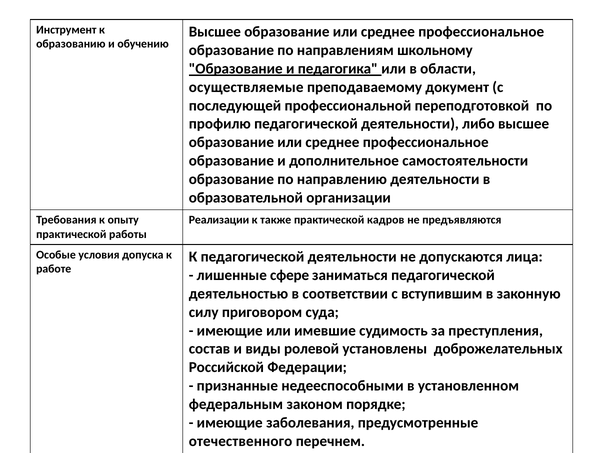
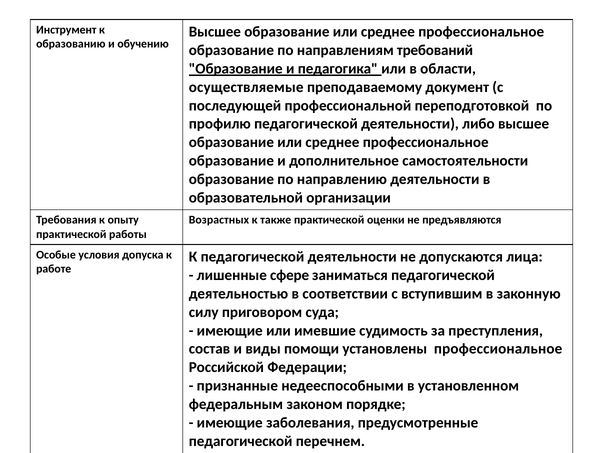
школьному: школьному -> требований (435, 50)
Реализации: Реализации -> Возрастных (219, 220)
кадров: кадров -> оценки (386, 220)
ролевой: ролевой -> помощи (312, 348)
установлены доброжелательных: доброжелательных -> профессиональное (498, 348)
отечественного: отечественного -> педагогической (241, 440)
